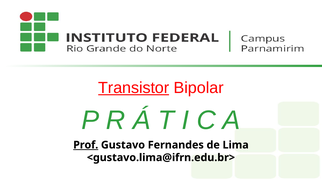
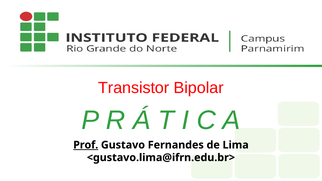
Transistor underline: present -> none (134, 88)
